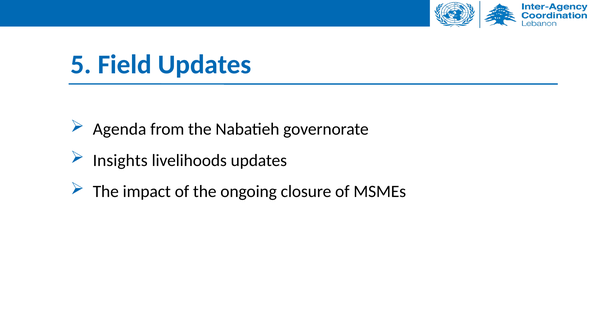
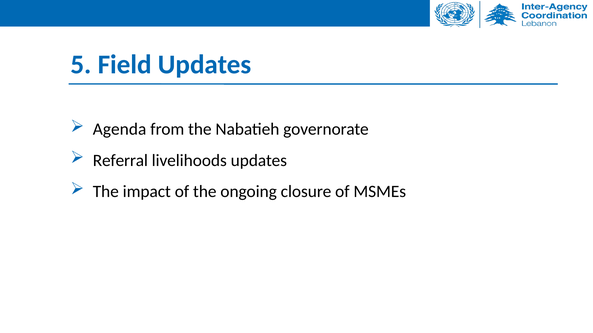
Insights: Insights -> Referral (120, 161)
